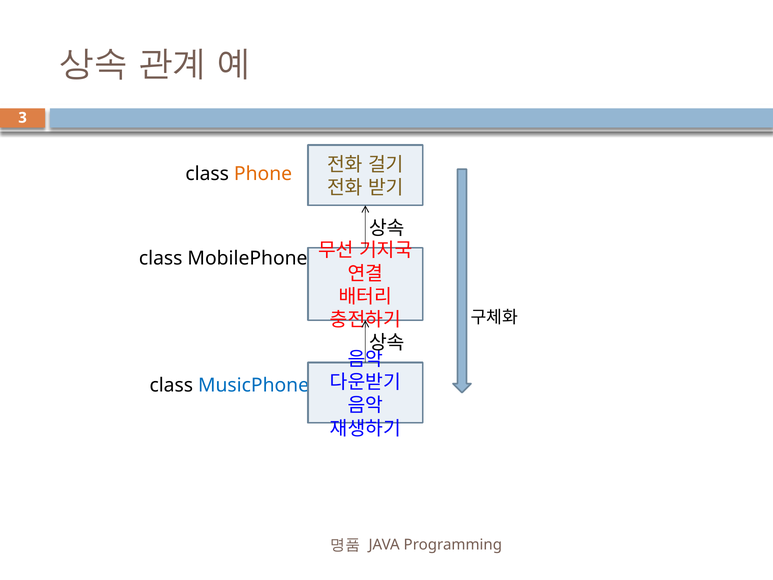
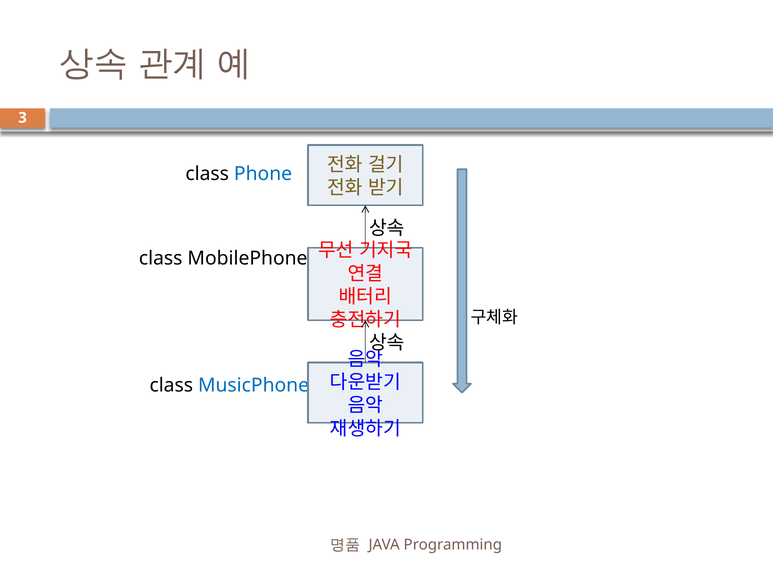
Phone colour: orange -> blue (263, 174)
